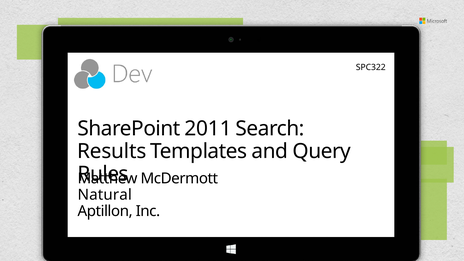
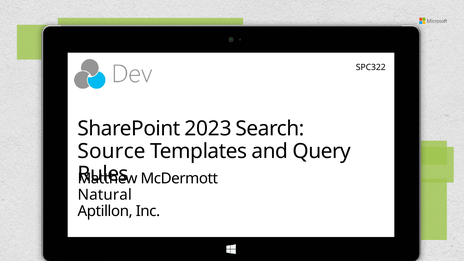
2011: 2011 -> 2023 (208, 129)
Results: Results -> Source (112, 151)
